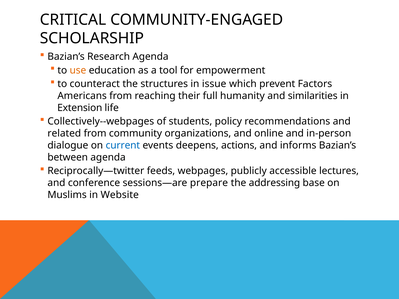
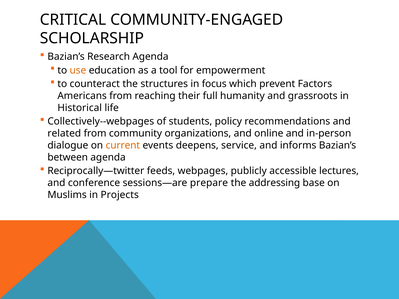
issue: issue -> focus (214, 84)
similarities: similarities -> grassroots (313, 96)
Extension: Extension -> Historical (80, 108)
current colour: blue -> orange (123, 145)
actions: actions -> service (239, 145)
Website: Website -> Projects (120, 195)
